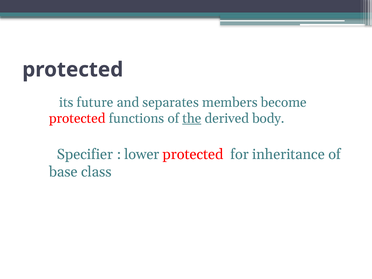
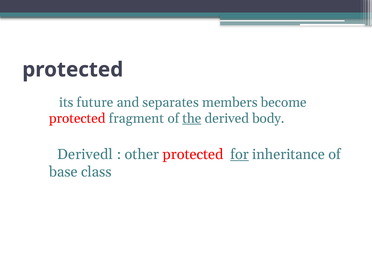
functions: functions -> fragment (136, 118)
Specifier: Specifier -> Derivedl (85, 154)
lower: lower -> other (142, 154)
for underline: none -> present (240, 154)
